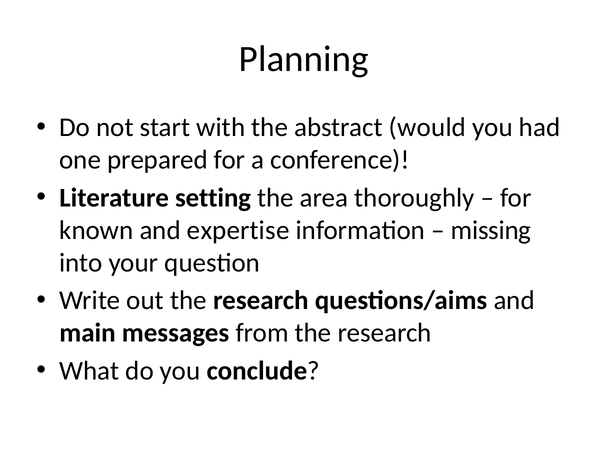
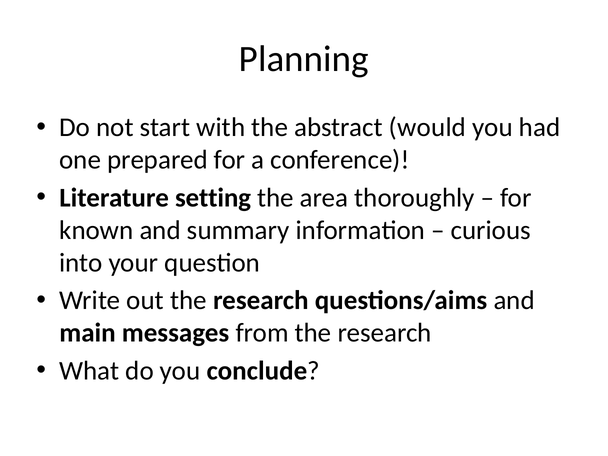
expertise: expertise -> summary (238, 230)
missing: missing -> curious (491, 230)
